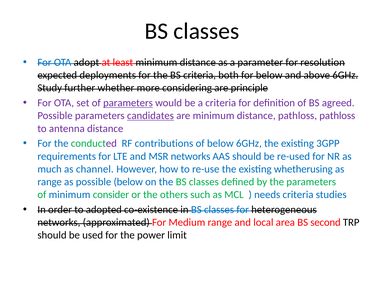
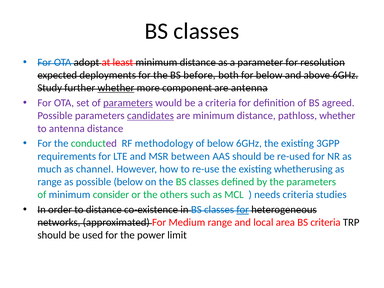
BS criteria: criteria -> before (199, 75)
whether underline: none -> present (116, 88)
considering: considering -> component (187, 88)
are principle: principle -> antenna (249, 88)
pathloss pathloss: pathloss -> whether (337, 116)
contributions: contributions -> methodology (164, 143)
MSR networks: networks -> between (190, 156)
to adopted: adopted -> distance (104, 210)
for underline: none -> present (243, 210)
BS second: second -> criteria (325, 222)
